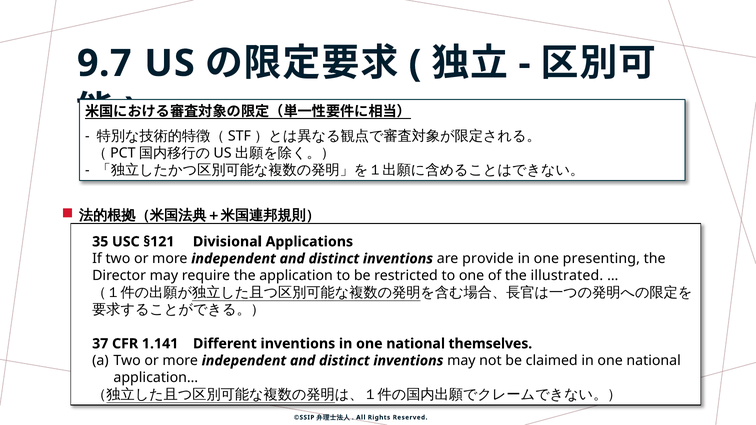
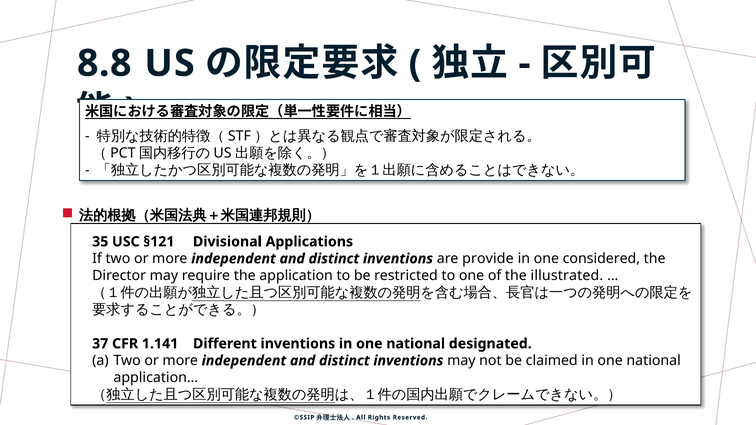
9.7: 9.7 -> 8.8 (104, 63)
presenting: presenting -> considered (601, 259)
themselves: themselves -> designated (490, 344)
